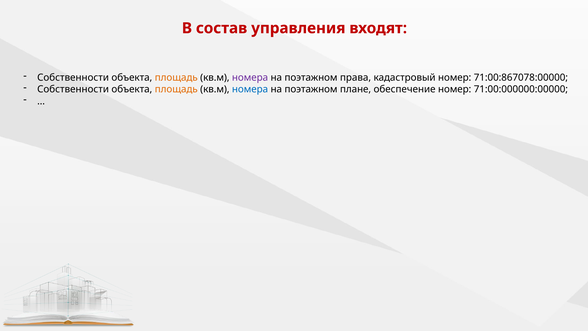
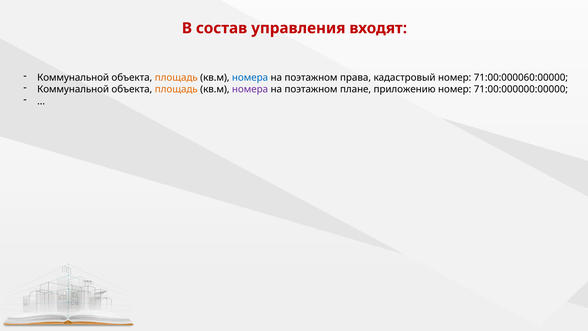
Собственности: Собственности -> Коммунальной (73, 78)
номера colour: purple -> blue (250, 78)
71:00:867078:00000: 71:00:867078:00000 -> 71:00:000060:00000 (521, 78)
Собственности: Собственности -> Коммунальной (73, 89)
номера colour: blue -> purple (250, 89)
обеспечение: обеспечение -> приложению (405, 89)
